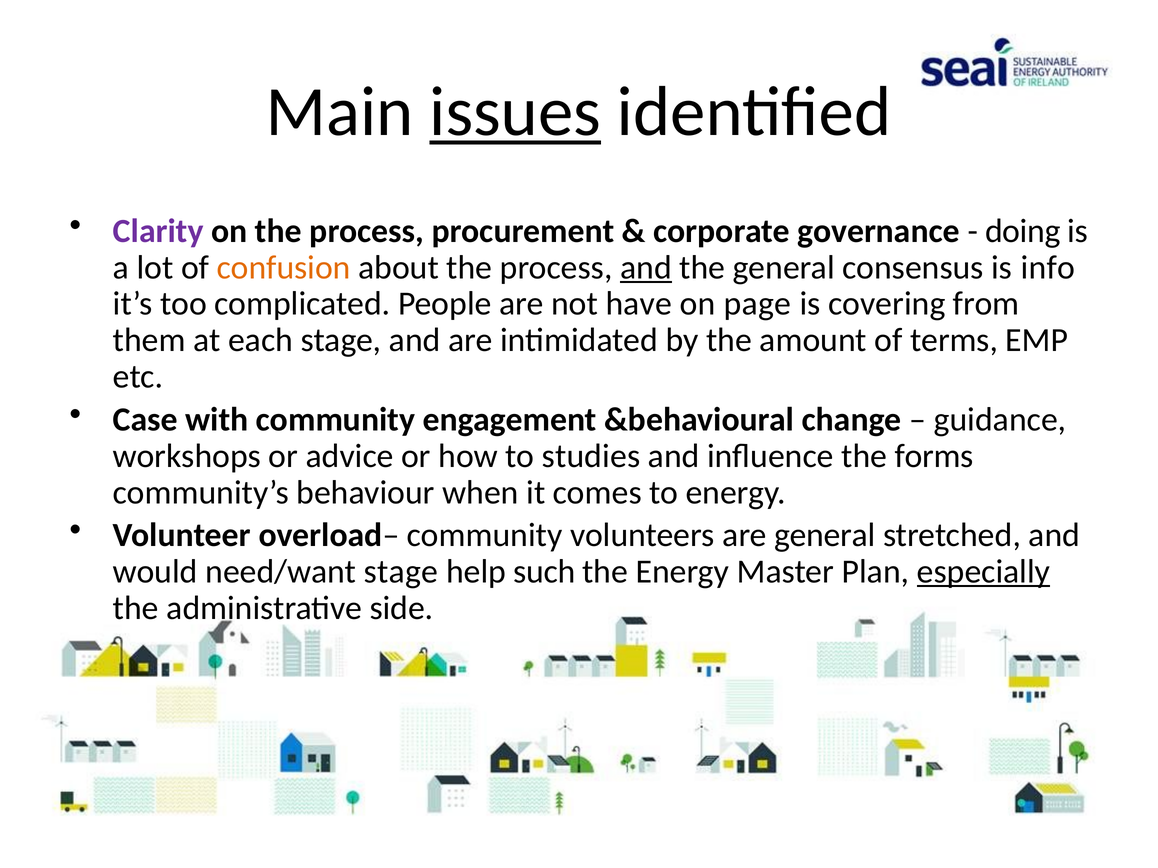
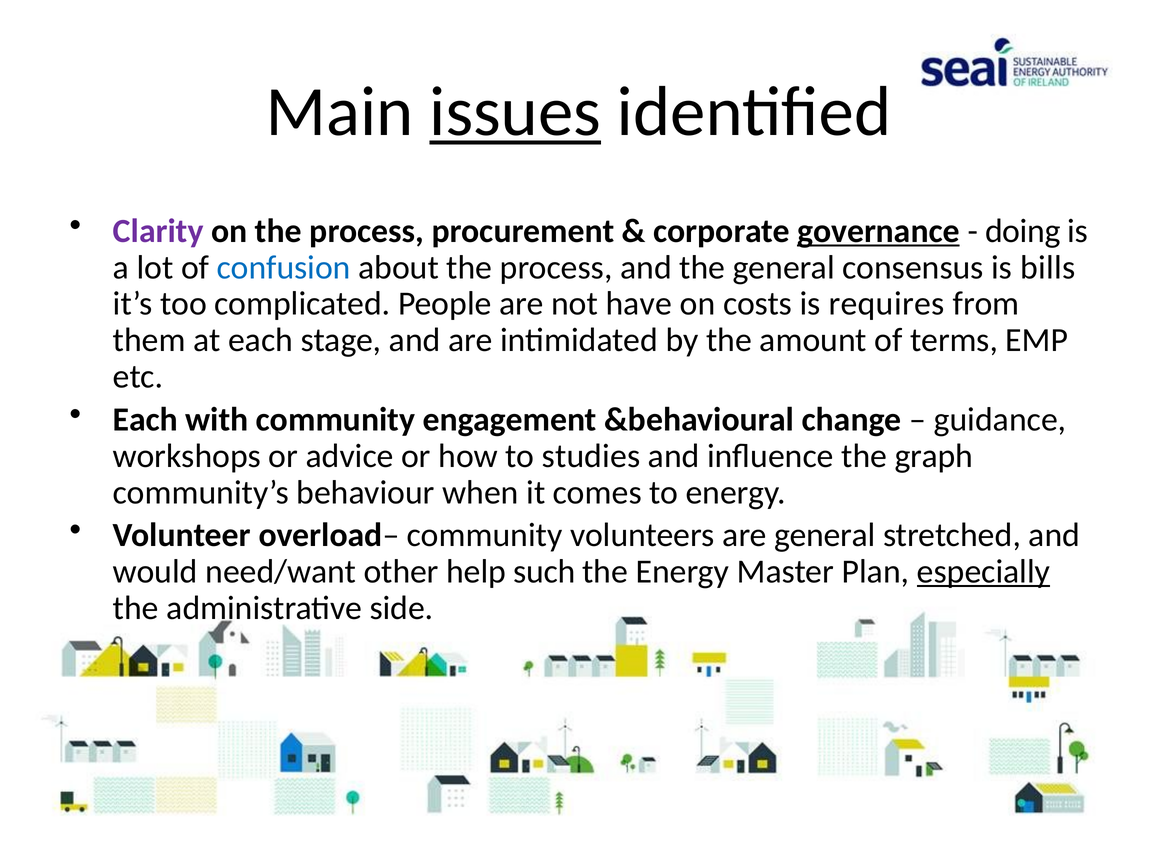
governance underline: none -> present (878, 231)
confusion colour: orange -> blue (284, 268)
and underline: present -> none (646, 268)
info: info -> bills (1048, 268)
page: page -> costs (758, 304)
covering: covering -> requires (887, 304)
Case: Case -> Each (145, 420)
forms: forms -> graph (934, 456)
need/want stage: stage -> other (401, 572)
